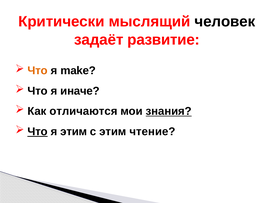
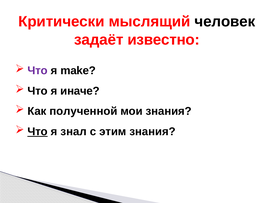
развитие: развитие -> известно (164, 40)
Что colour: orange -> purple (38, 71)
отличаются: отличаются -> полученной (83, 111)
знания underline: present -> none (169, 111)
я этим: этим -> знал (74, 132)
этим чтение: чтение -> знания (152, 132)
